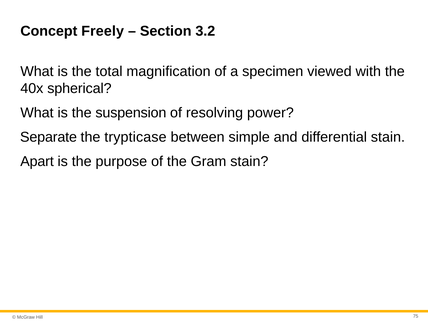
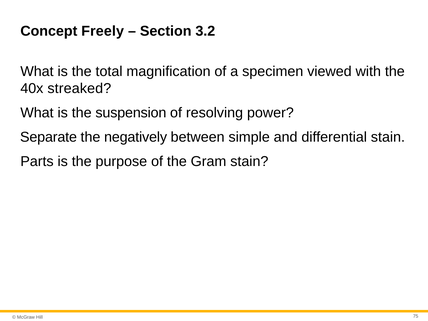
spherical: spherical -> streaked (79, 89)
trypticase: trypticase -> negatively (136, 137)
Apart: Apart -> Parts (37, 161)
